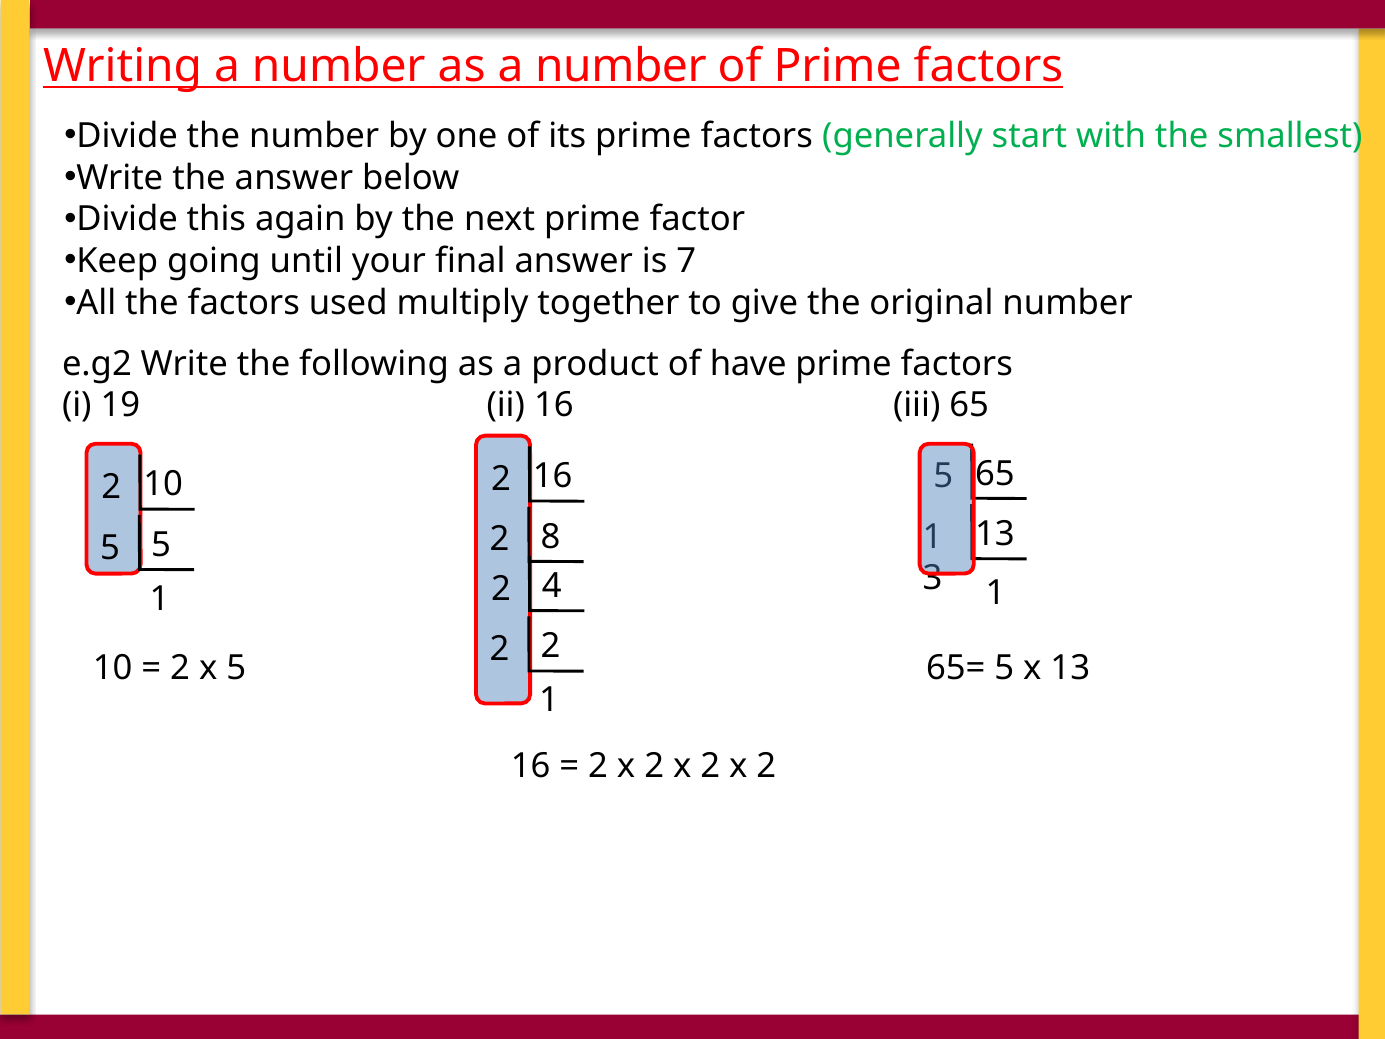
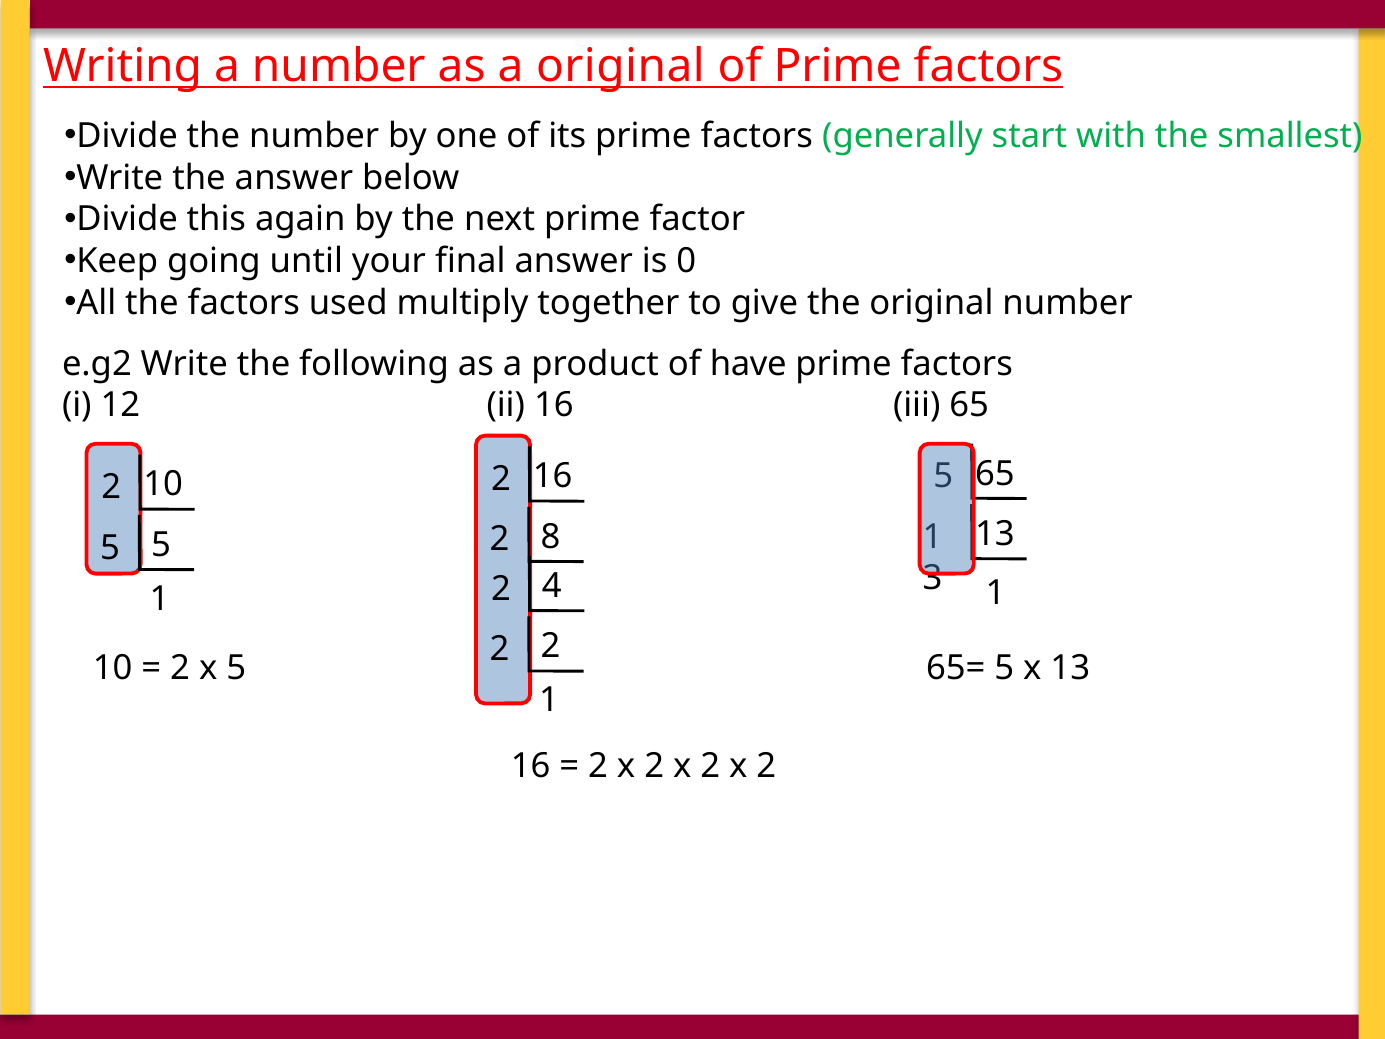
as a number: number -> original (620, 66)
7: 7 -> 0 (686, 261)
19: 19 -> 12 (120, 405)
